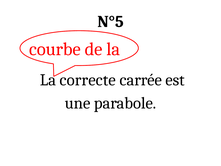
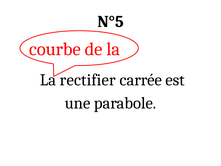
correcte: correcte -> rectifier (88, 80)
